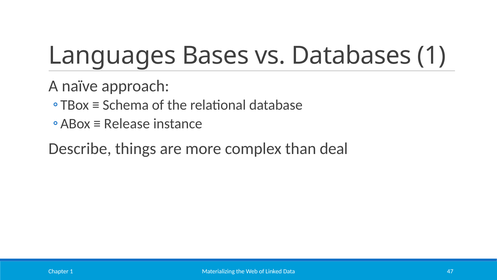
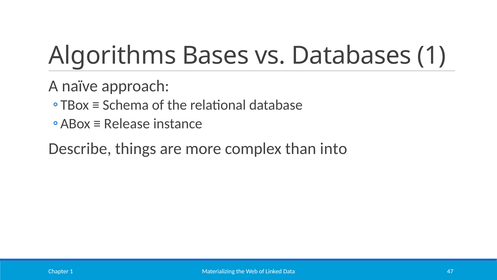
Languages: Languages -> Algorithms (112, 56)
deal: deal -> into (334, 149)
